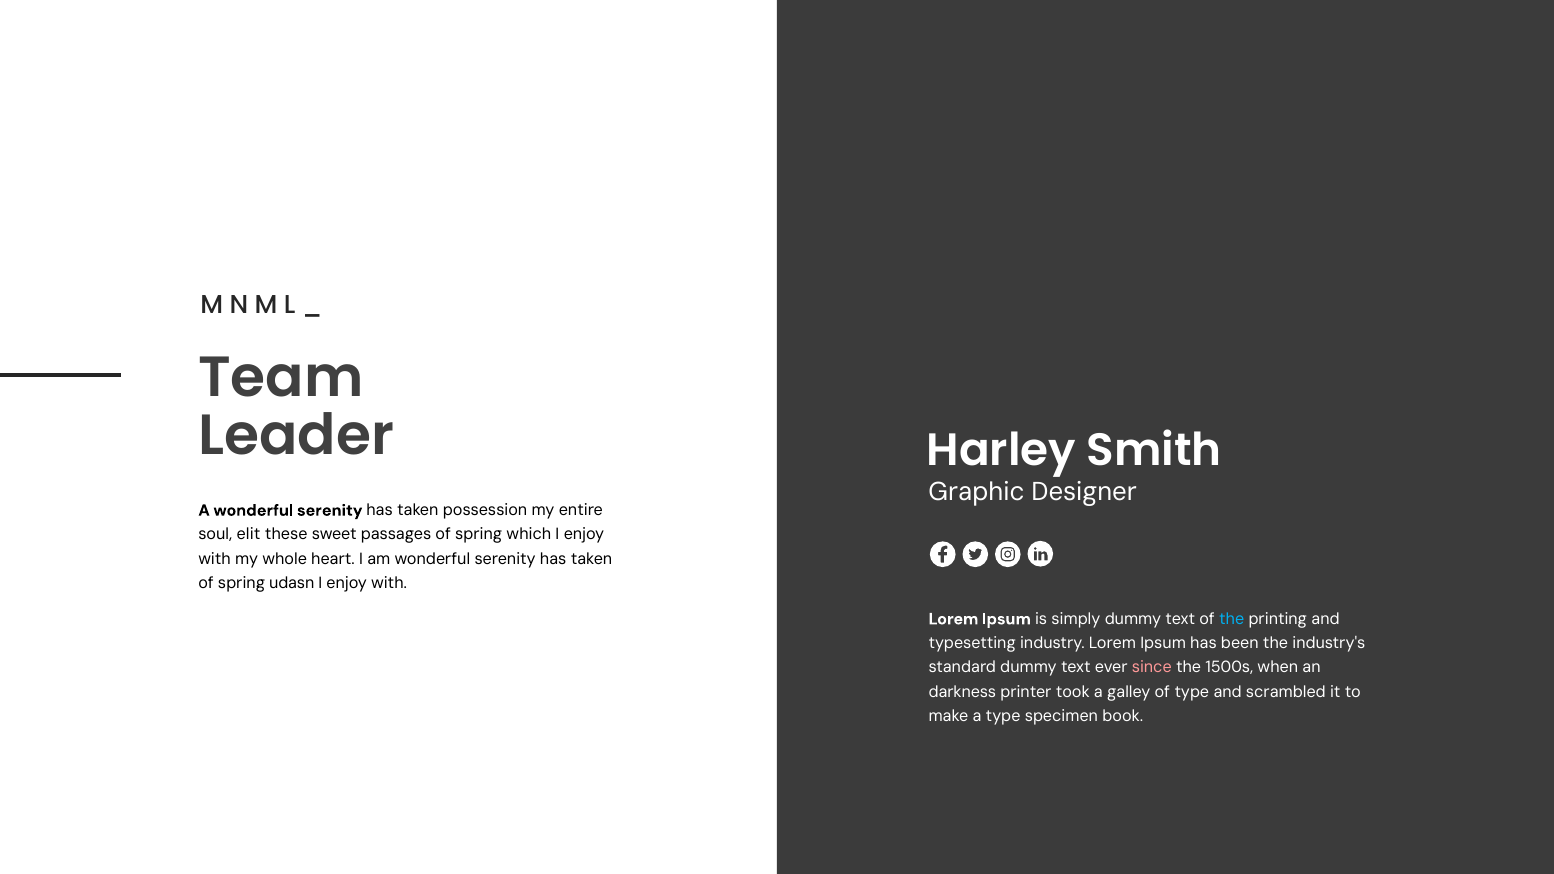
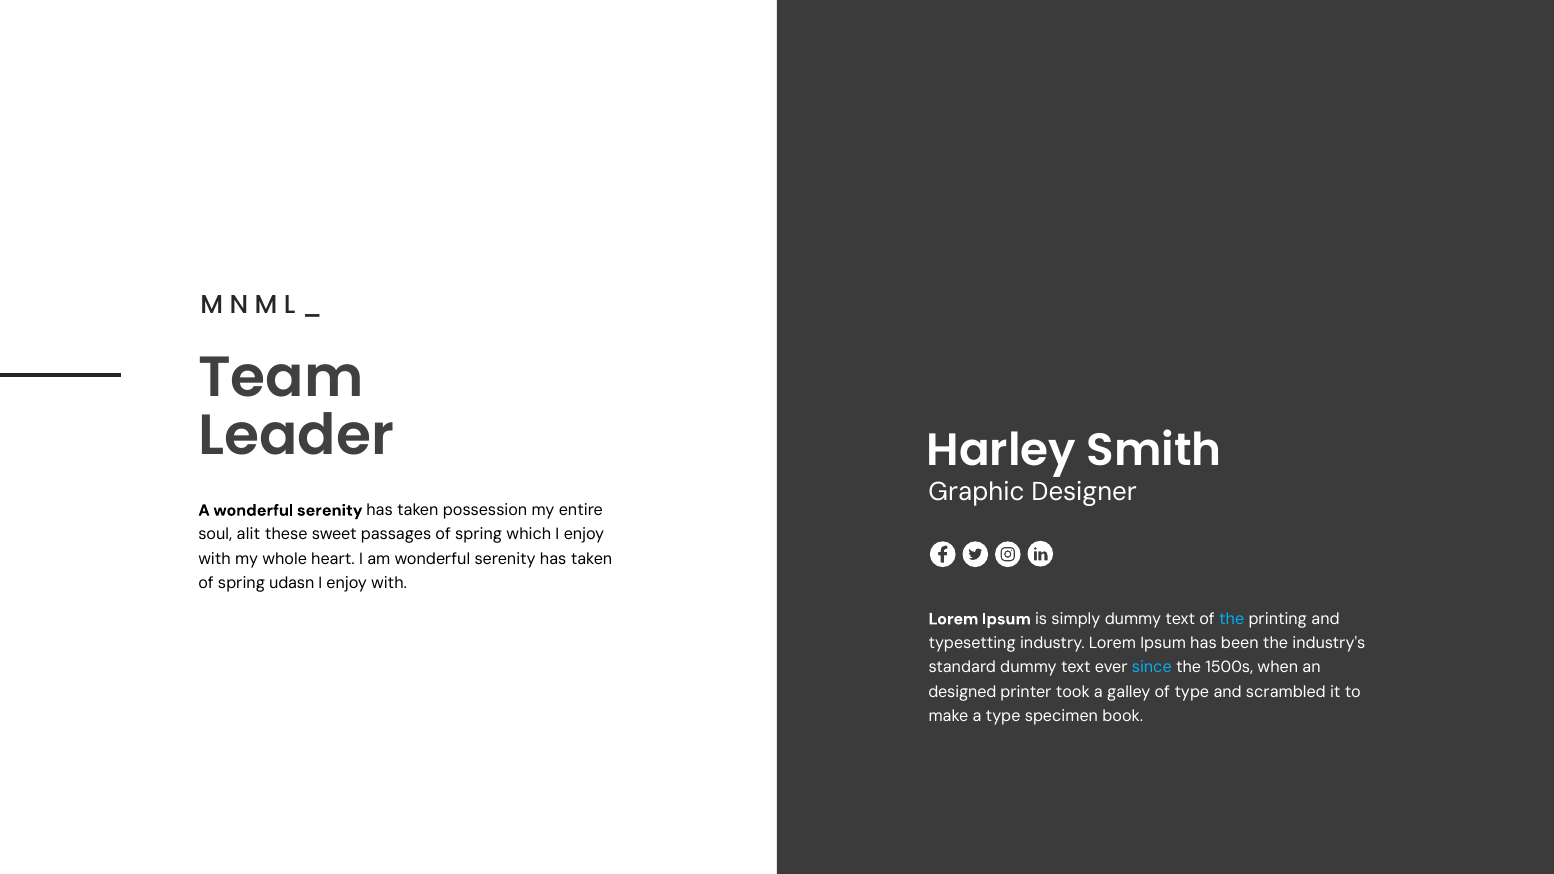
elit: elit -> alit (249, 535)
since colour: pink -> light blue (1152, 668)
darkness: darkness -> designed (962, 692)
